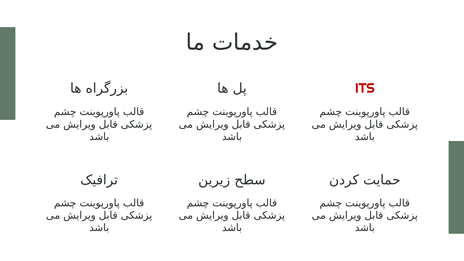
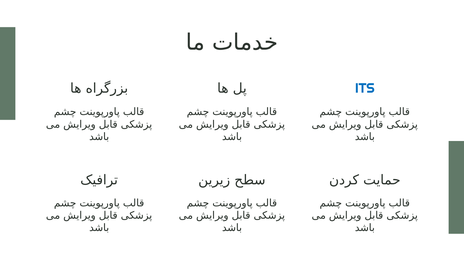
ITS colour: red -> blue (365, 89)
